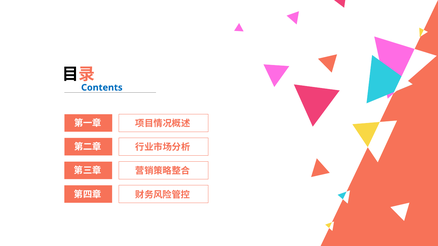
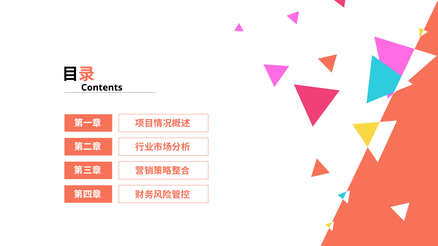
Contents colour: blue -> black (102, 88)
